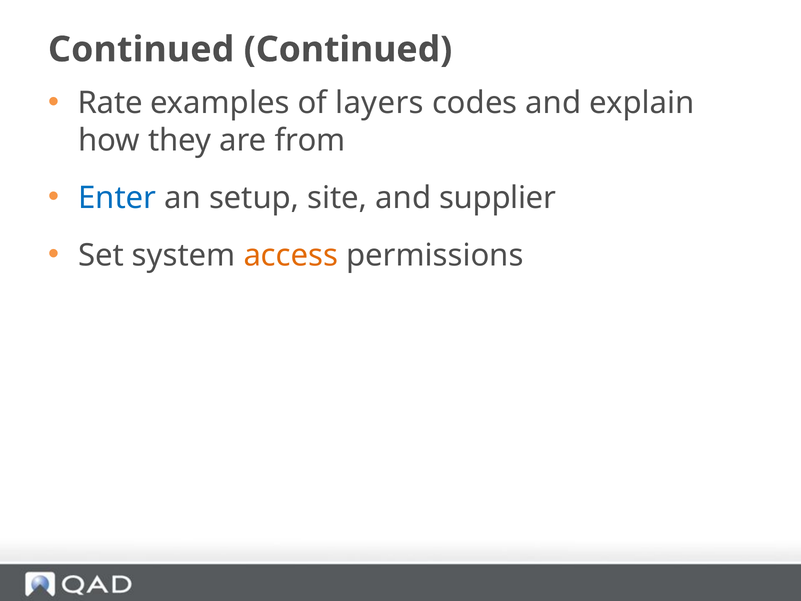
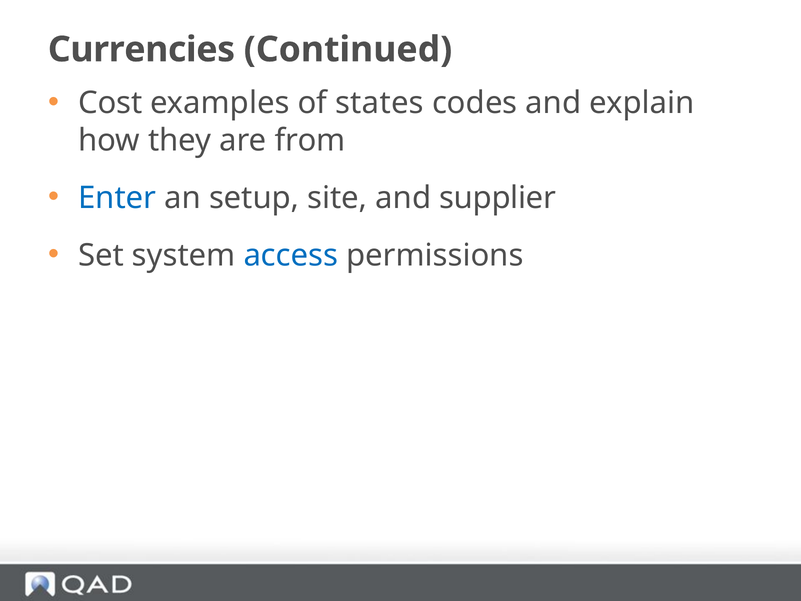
Continued: Continued -> Currencies (141, 50)
Rate: Rate -> Cost (110, 103)
layers: layers -> states (379, 103)
access colour: orange -> blue (291, 255)
